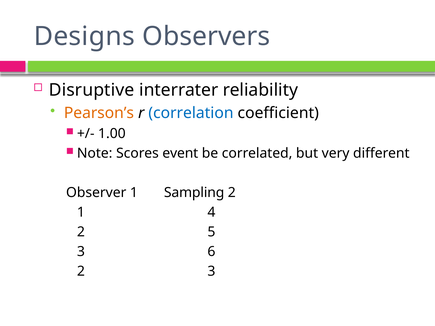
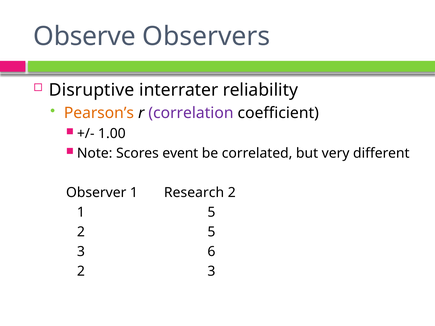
Designs: Designs -> Observe (85, 36)
correlation colour: blue -> purple (191, 113)
Sampling: Sampling -> Research (194, 193)
1 4: 4 -> 5 (211, 212)
